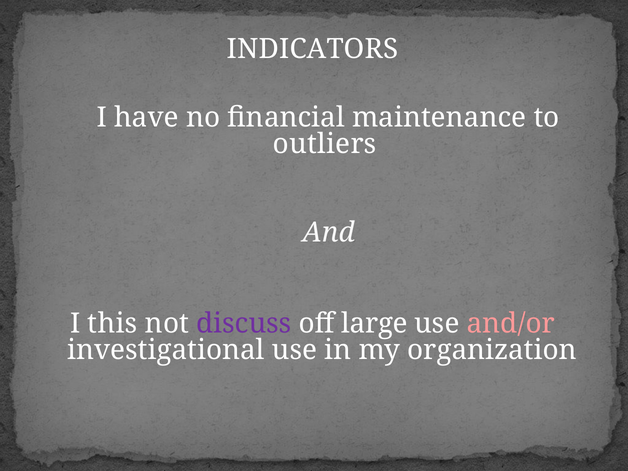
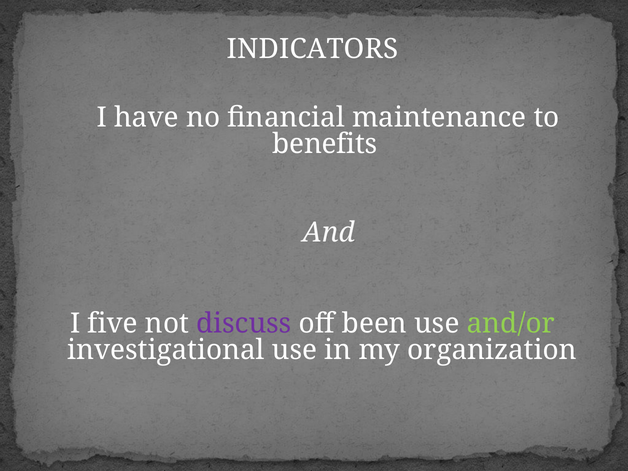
outliers: outliers -> benefits (325, 144)
this: this -> five (113, 323)
large: large -> been (374, 323)
and/or colour: pink -> light green (511, 323)
